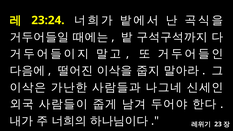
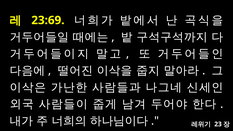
23:24: 23:24 -> 23:69 (48, 20)
